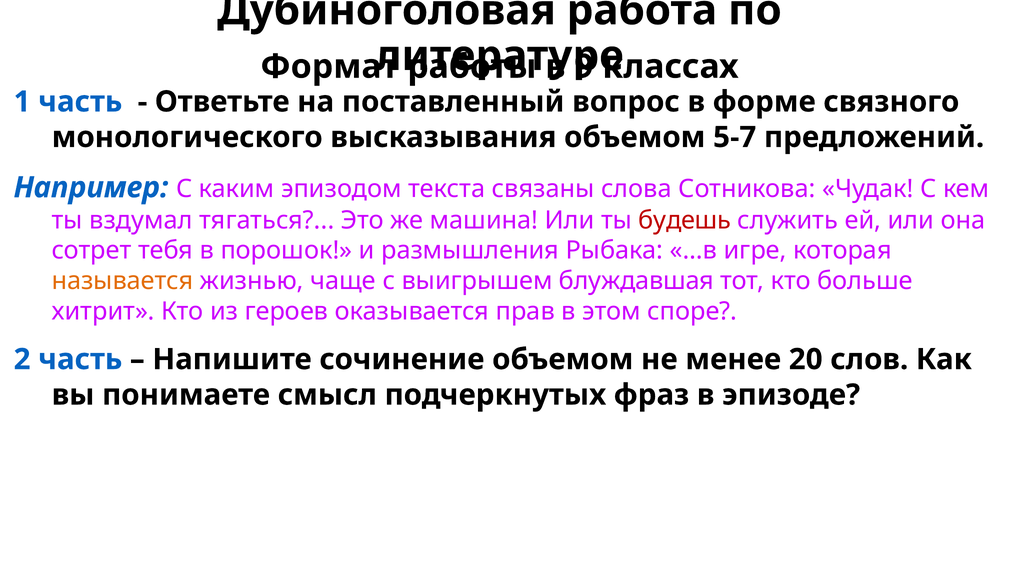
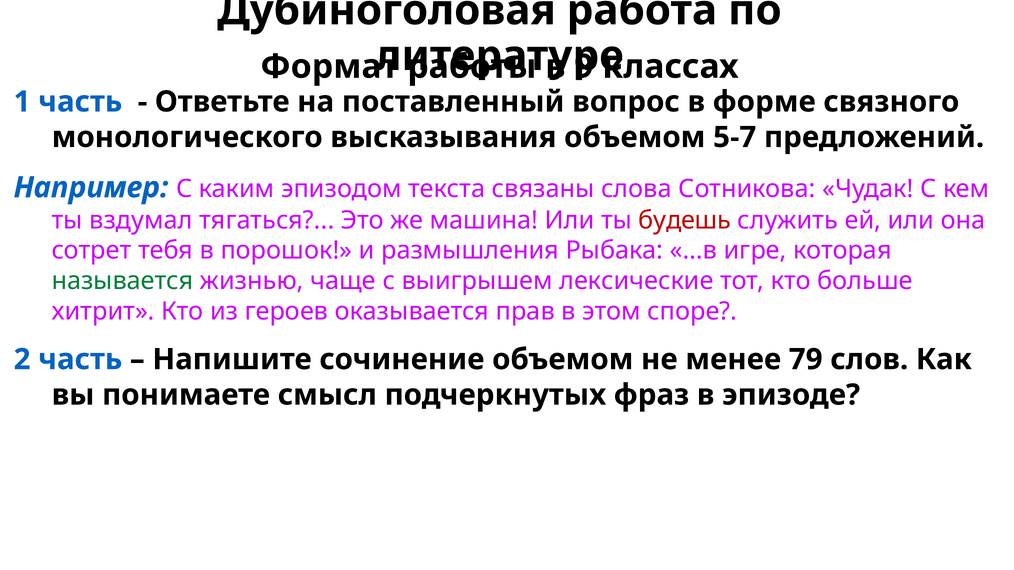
называется colour: orange -> green (123, 281)
блуждавшая: блуждавшая -> лексические (636, 281)
20: 20 -> 79 (806, 360)
